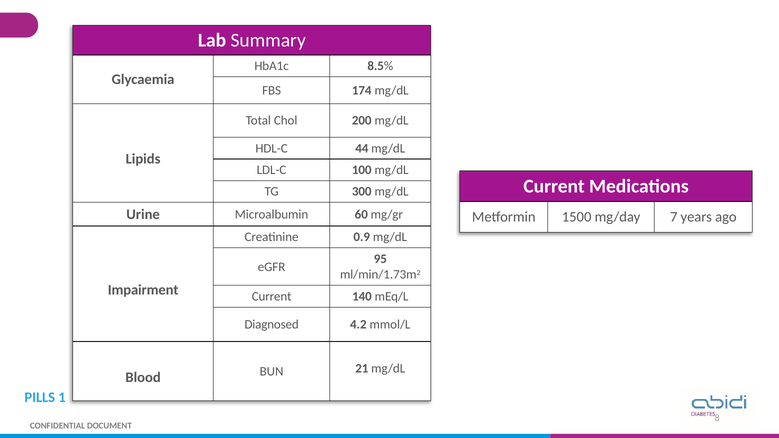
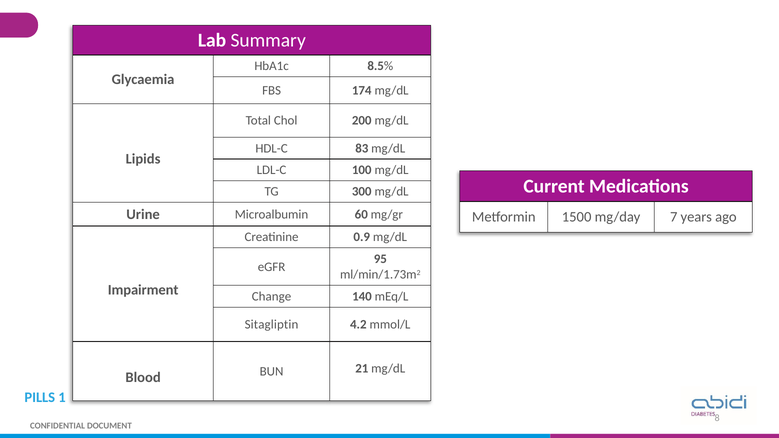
44: 44 -> 83 (362, 148)
Current: Current -> Change (272, 297)
Diagnosed: Diagnosed -> Sitagliptin (271, 325)
